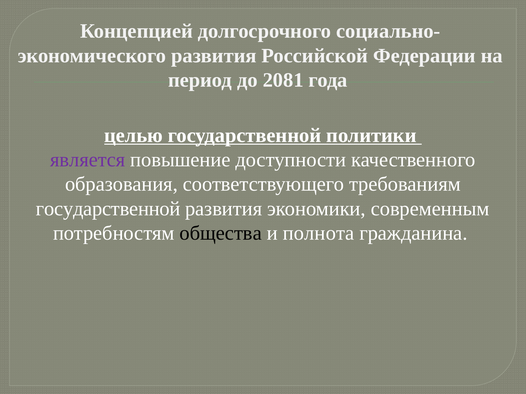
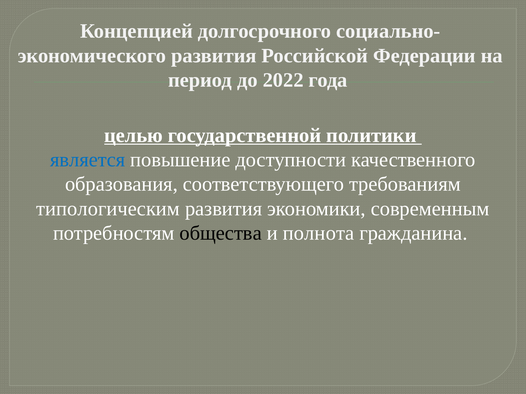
2081: 2081 -> 2022 (283, 80)
является colour: purple -> blue (88, 160)
государственной: государственной -> типологическим (108, 209)
